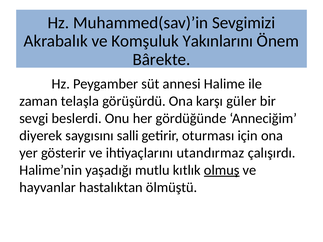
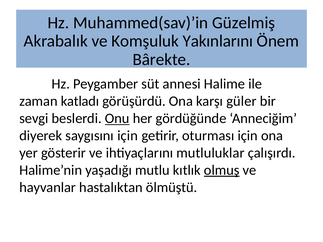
Sevgimizi: Sevgimizi -> Güzelmiş (244, 23)
telaşla: telaşla -> katladı (80, 101)
Onu underline: none -> present (117, 119)
saygısını salli: salli -> için (128, 136)
utandırmaz: utandırmaz -> mutluluklar (210, 153)
